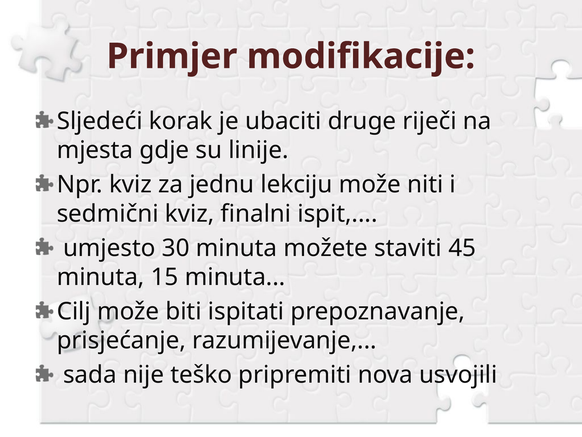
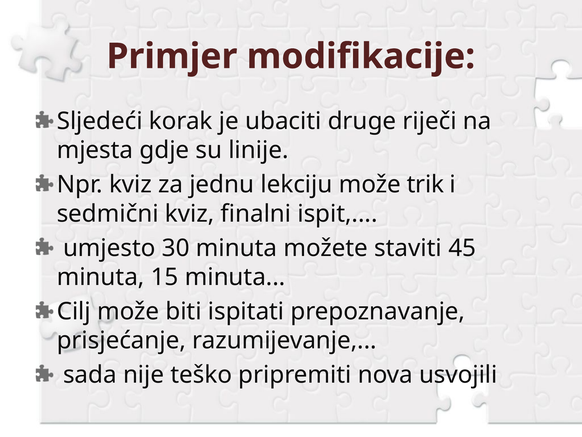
niti: niti -> trik (425, 184)
